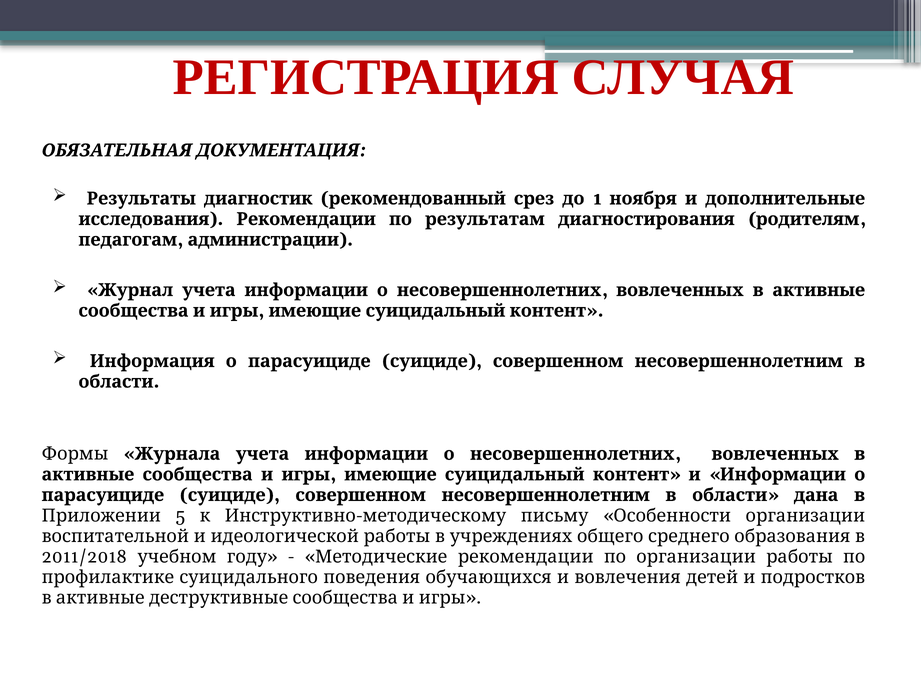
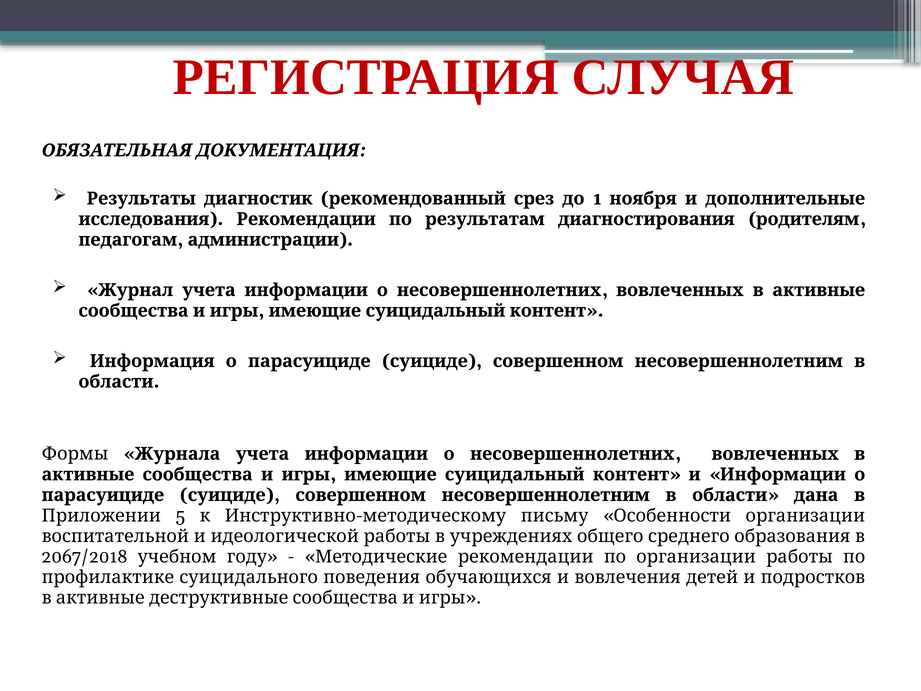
2011/2018: 2011/2018 -> 2067/2018 (85, 557)
